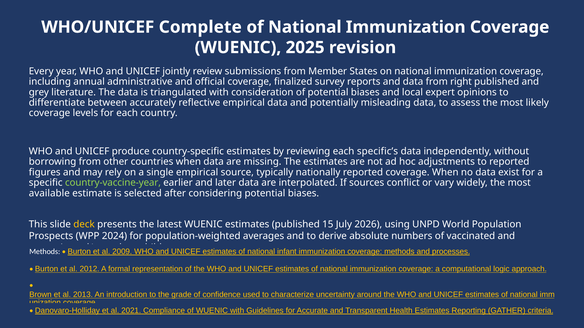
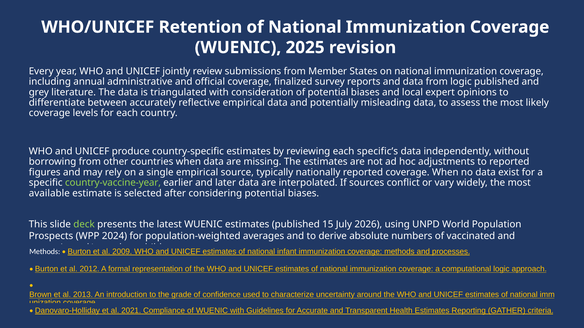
Complete: Complete -> Retention (200, 27)
from right: right -> logic (461, 82)
deck colour: yellow -> light green (84, 224)
